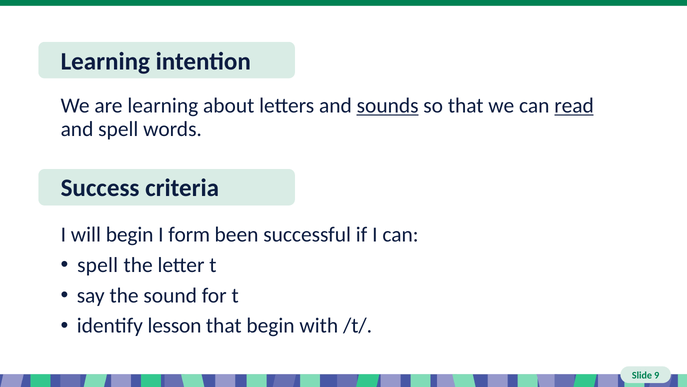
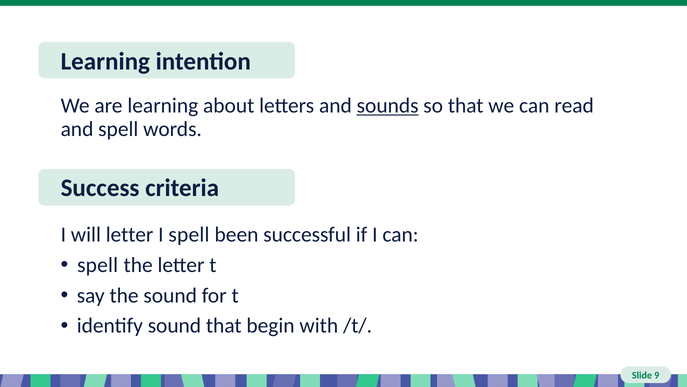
read underline: present -> none (574, 106)
will begin: begin -> letter (130, 234)
I form: form -> spell (189, 234)
identify lesson: lesson -> sound (174, 325)
